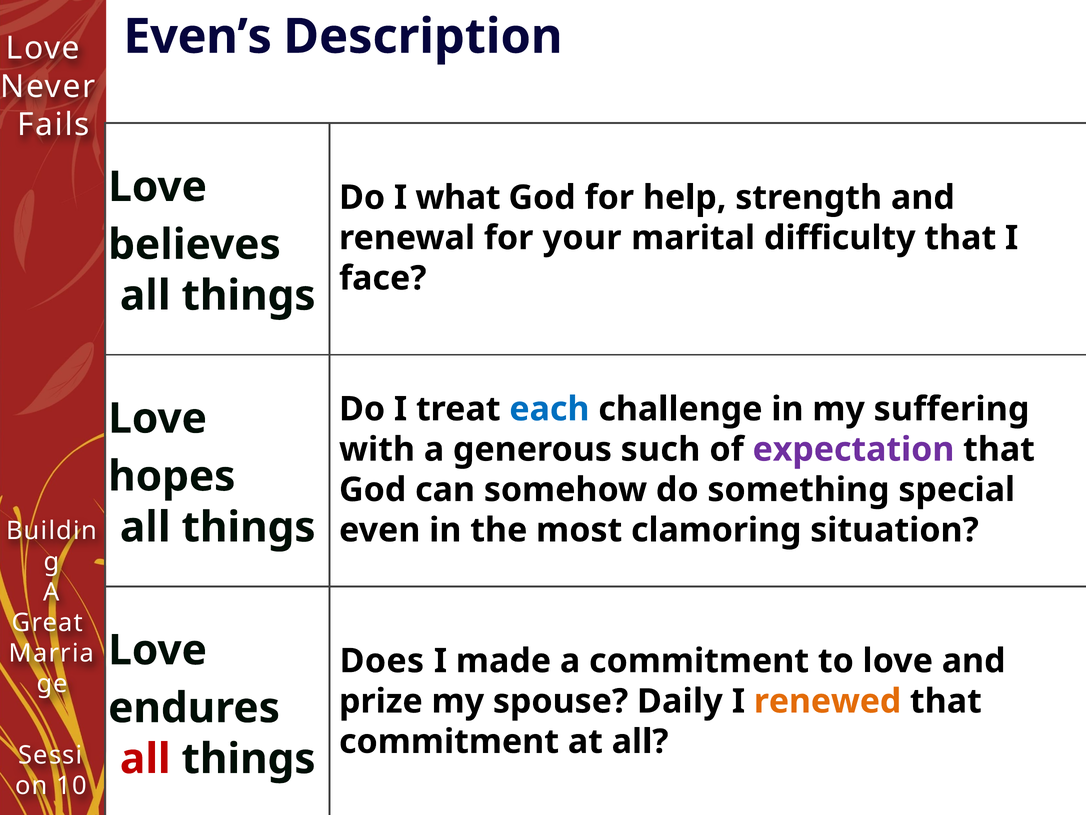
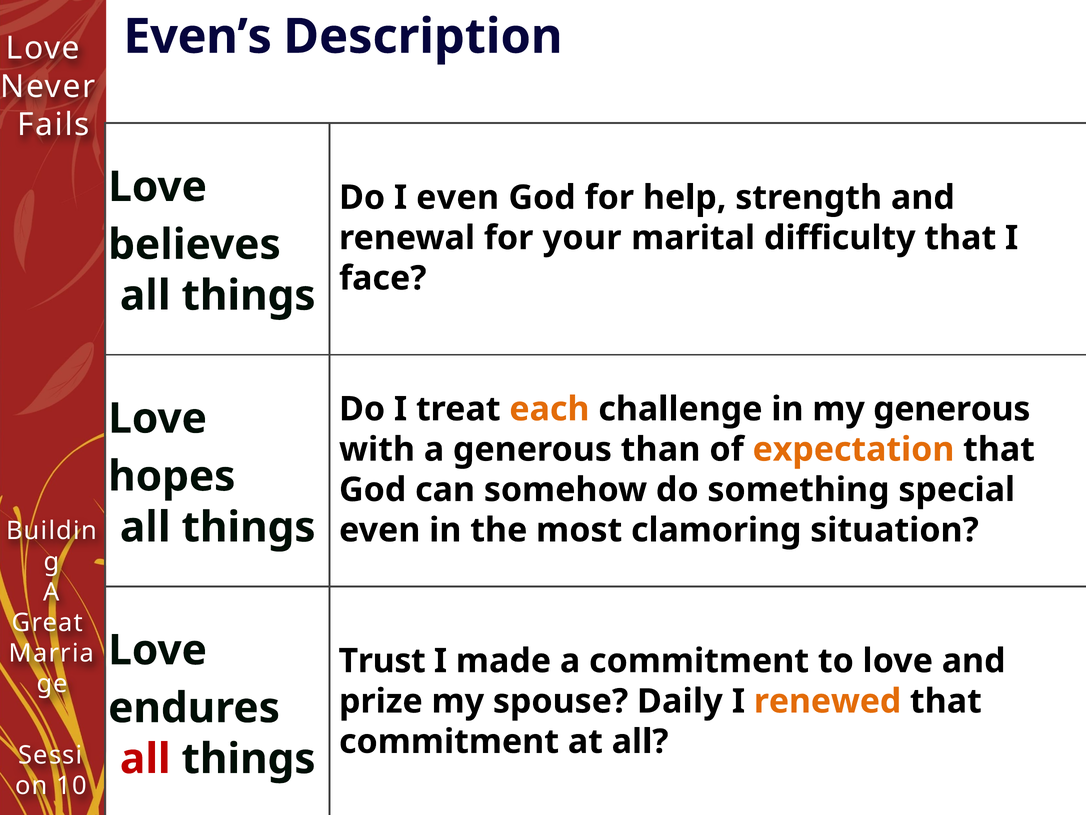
I what: what -> even (458, 197)
each colour: blue -> orange (549, 409)
my suffering: suffering -> generous (952, 409)
such: such -> than (661, 449)
expectation colour: purple -> orange (853, 449)
Does: Does -> Trust (382, 661)
